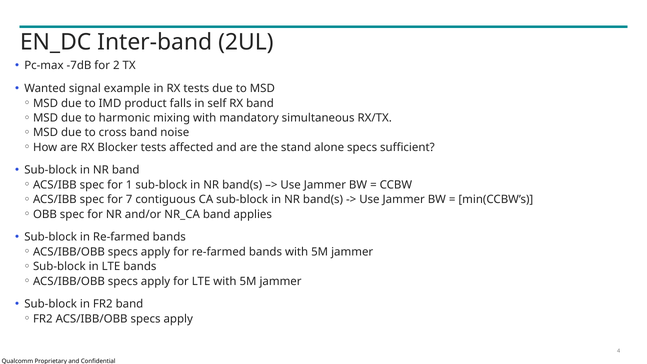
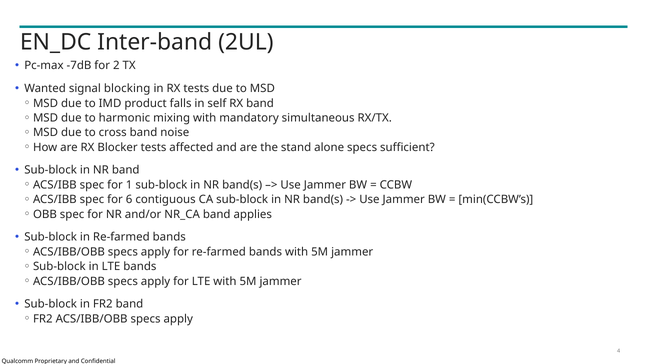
example: example -> blocking (127, 88)
7: 7 -> 6 (129, 200)
